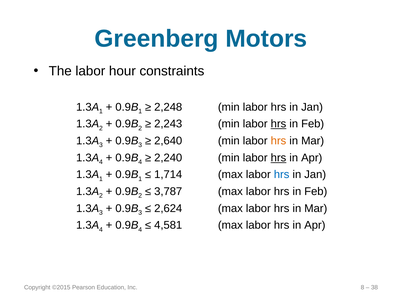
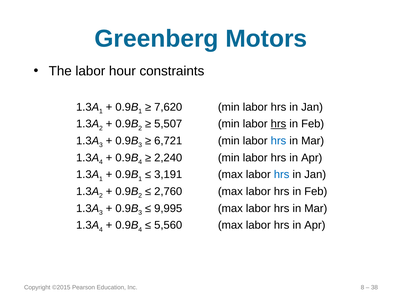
2,248: 2,248 -> 7,620 (168, 107)
2,243: 2,243 -> 5,507 (168, 124)
2,640: 2,640 -> 6,721 (168, 141)
hrs colour: orange -> blue (278, 141)
hrs underline: present -> none (278, 158)
1,714: 1,714 -> 3,191 (168, 175)
3,787: 3,787 -> 2,760 (168, 192)
2,624: 2,624 -> 9,995 (168, 209)
4,581: 4,581 -> 5,560 (168, 226)
